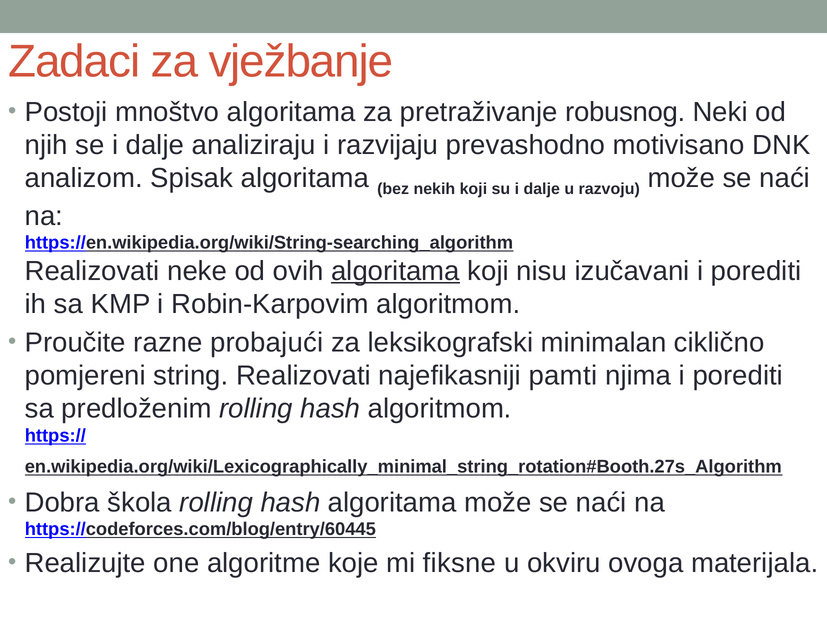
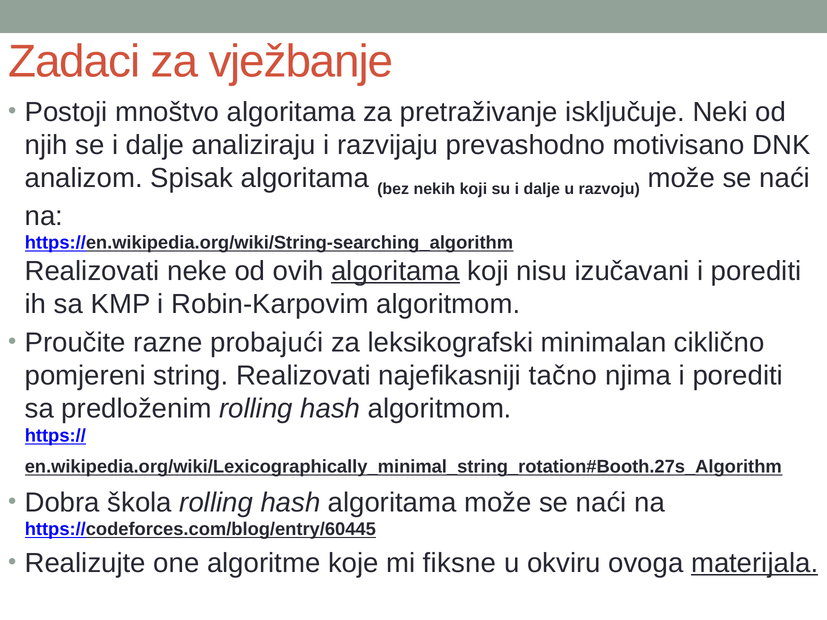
robusnog: robusnog -> isključuje (625, 112)
pamti: pamti -> tačno (563, 376)
materijala underline: none -> present (755, 563)
